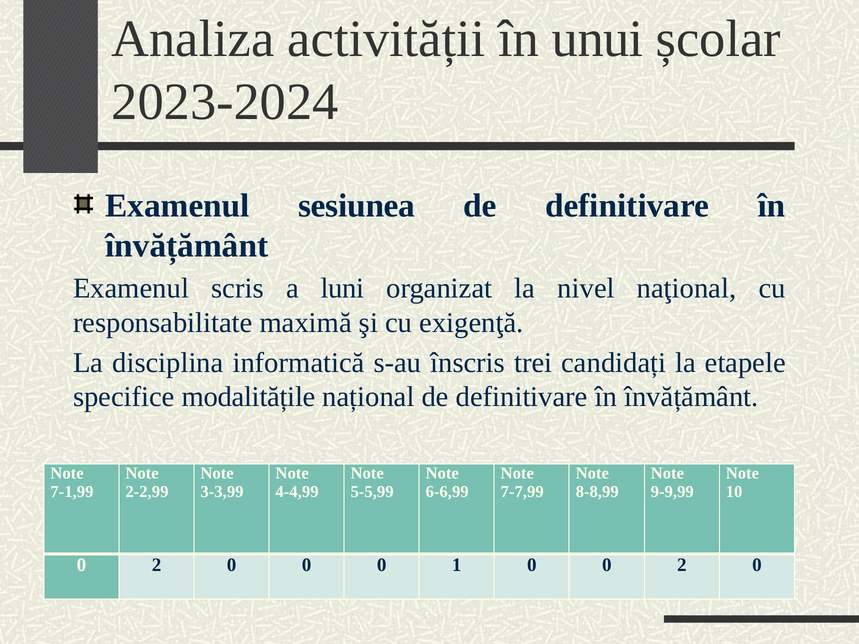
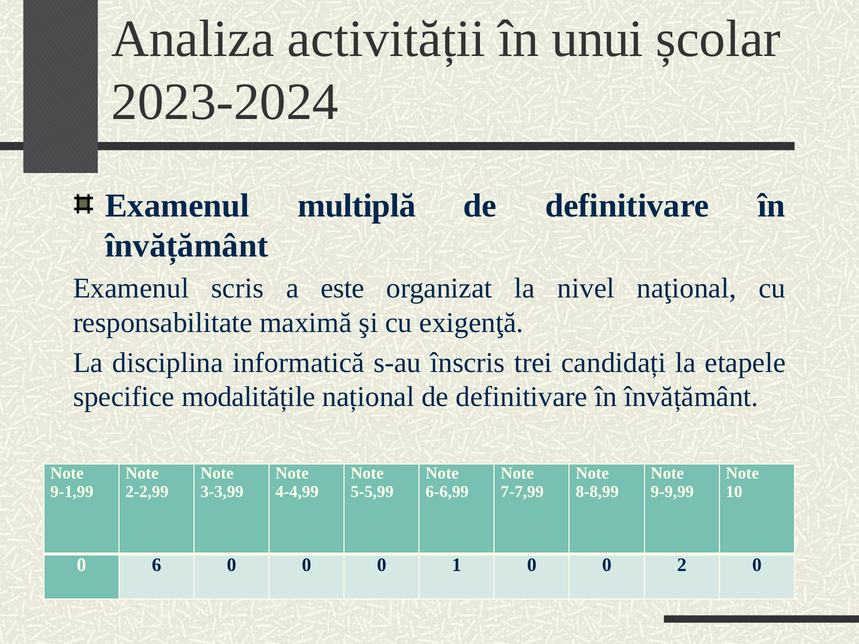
sesiunea: sesiunea -> multiplă (357, 206)
luni: luni -> este (343, 288)
7-1,99: 7-1,99 -> 9-1,99 (72, 492)
2: 2 -> 6 (157, 565)
